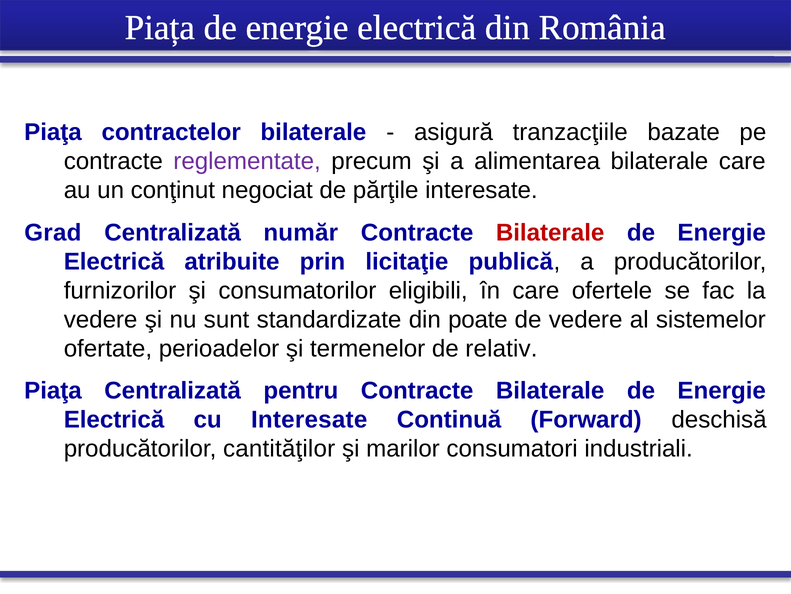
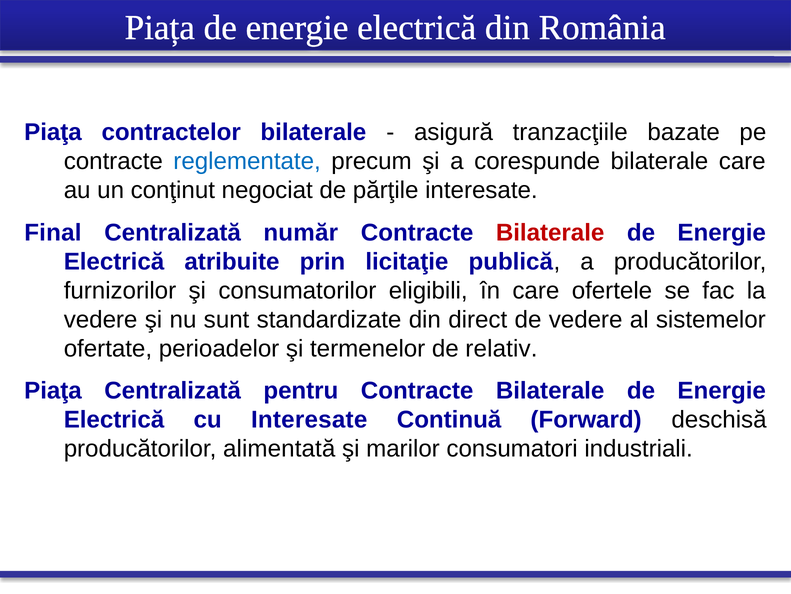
reglementate colour: purple -> blue (247, 161)
alimentarea: alimentarea -> corespunde (537, 161)
Grad: Grad -> Final (53, 232)
poate: poate -> direct (478, 319)
cantităţilor: cantităţilor -> alimentată (279, 448)
